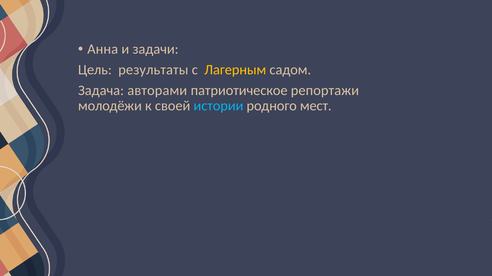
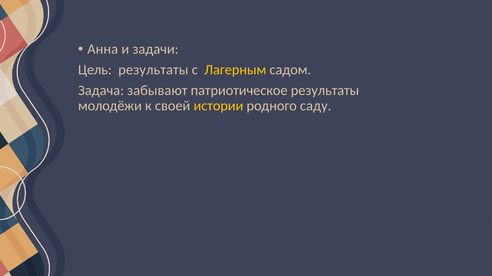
авторами: авторами -> забывают (157, 91)
патриотическое репортажи: репортажи -> результаты (325, 91)
истории colour: light blue -> yellow (218, 106)
мест: мест -> саду (316, 106)
